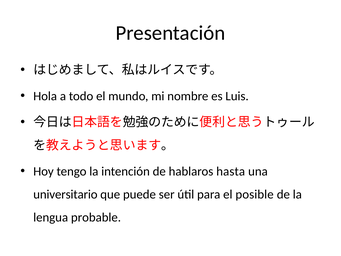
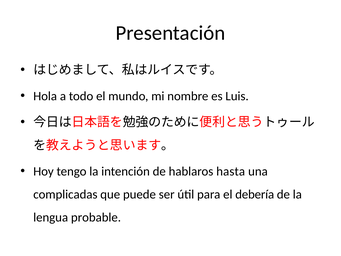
universitario: universitario -> complicadas (65, 194)
posible: posible -> debería (255, 194)
